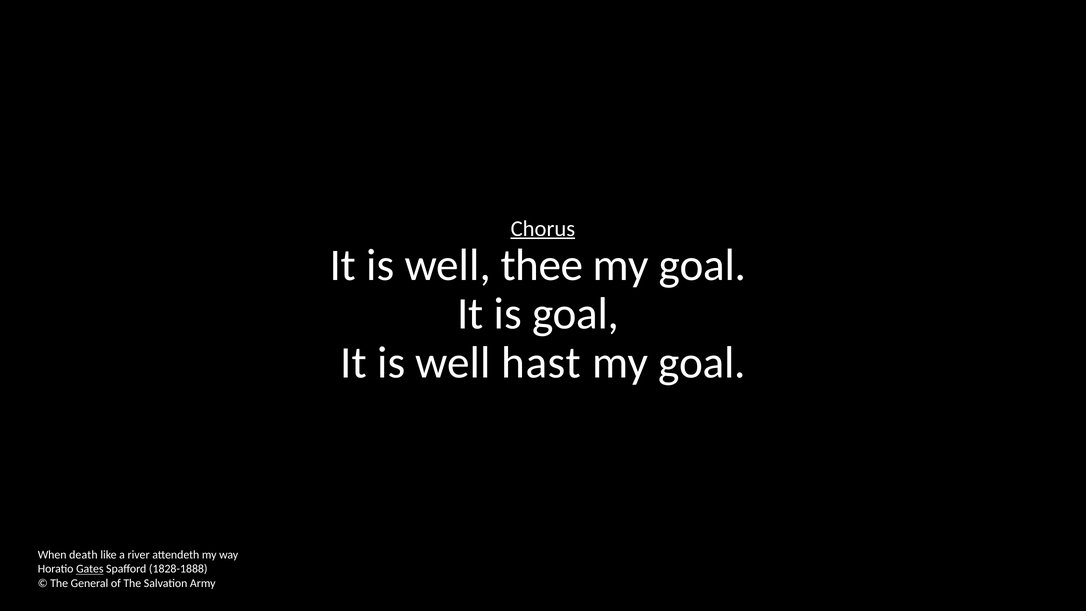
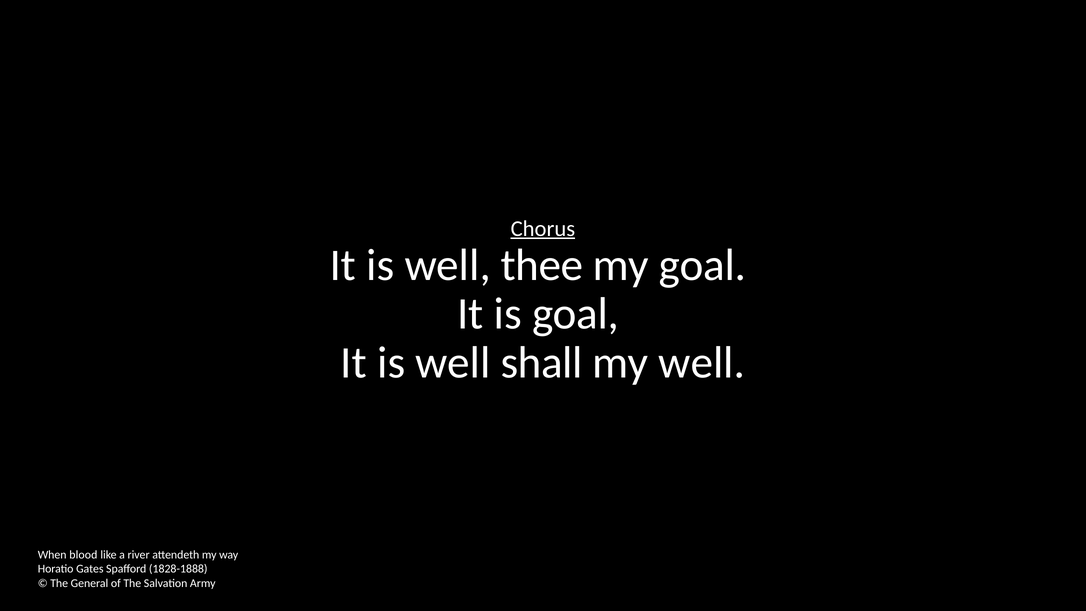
hast: hast -> shall (542, 363)
goal: goal -> well (702, 363)
death: death -> blood (83, 555)
Gates underline: present -> none (90, 569)
